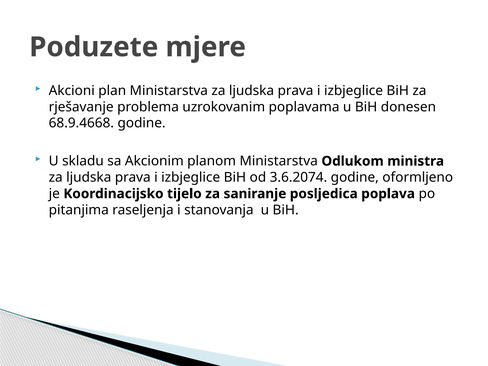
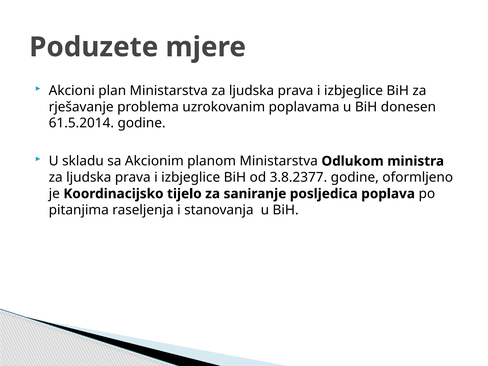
68.9.4668: 68.9.4668 -> 61.5.2014 (81, 123)
3.6.2074: 3.6.2074 -> 3.8.2377 (298, 177)
